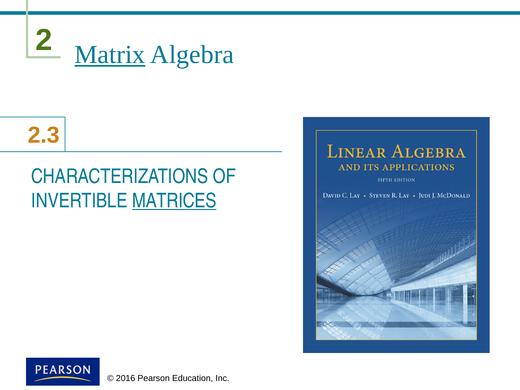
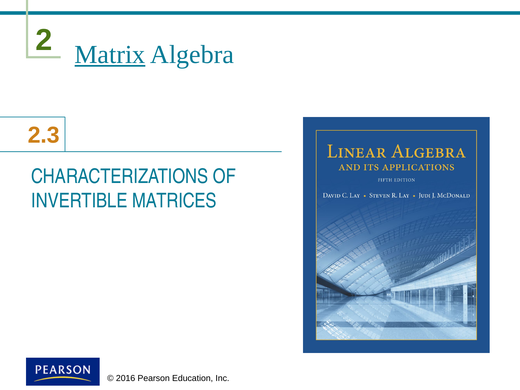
MATRICES underline: present -> none (174, 201)
